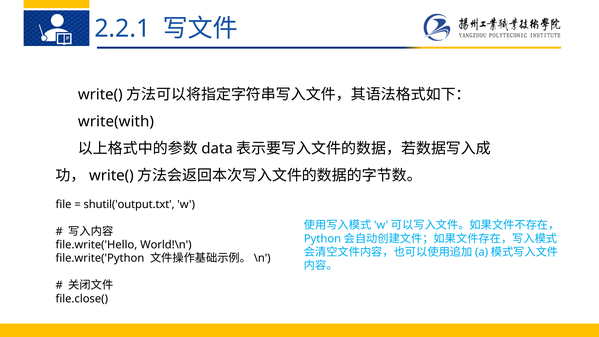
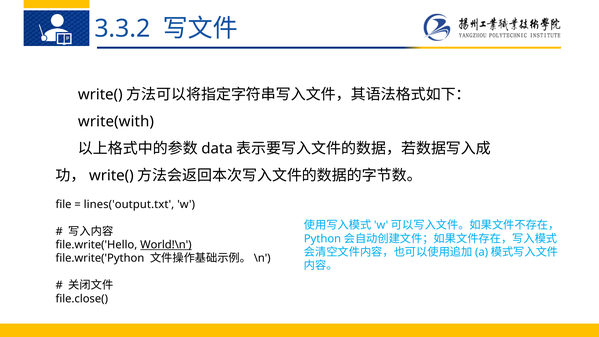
2.2.1: 2.2.1 -> 3.3.2 (122, 29)
shutil('output.txt: shutil('output.txt -> lines('output.txt (129, 204)
World!\n underline: none -> present (166, 245)
